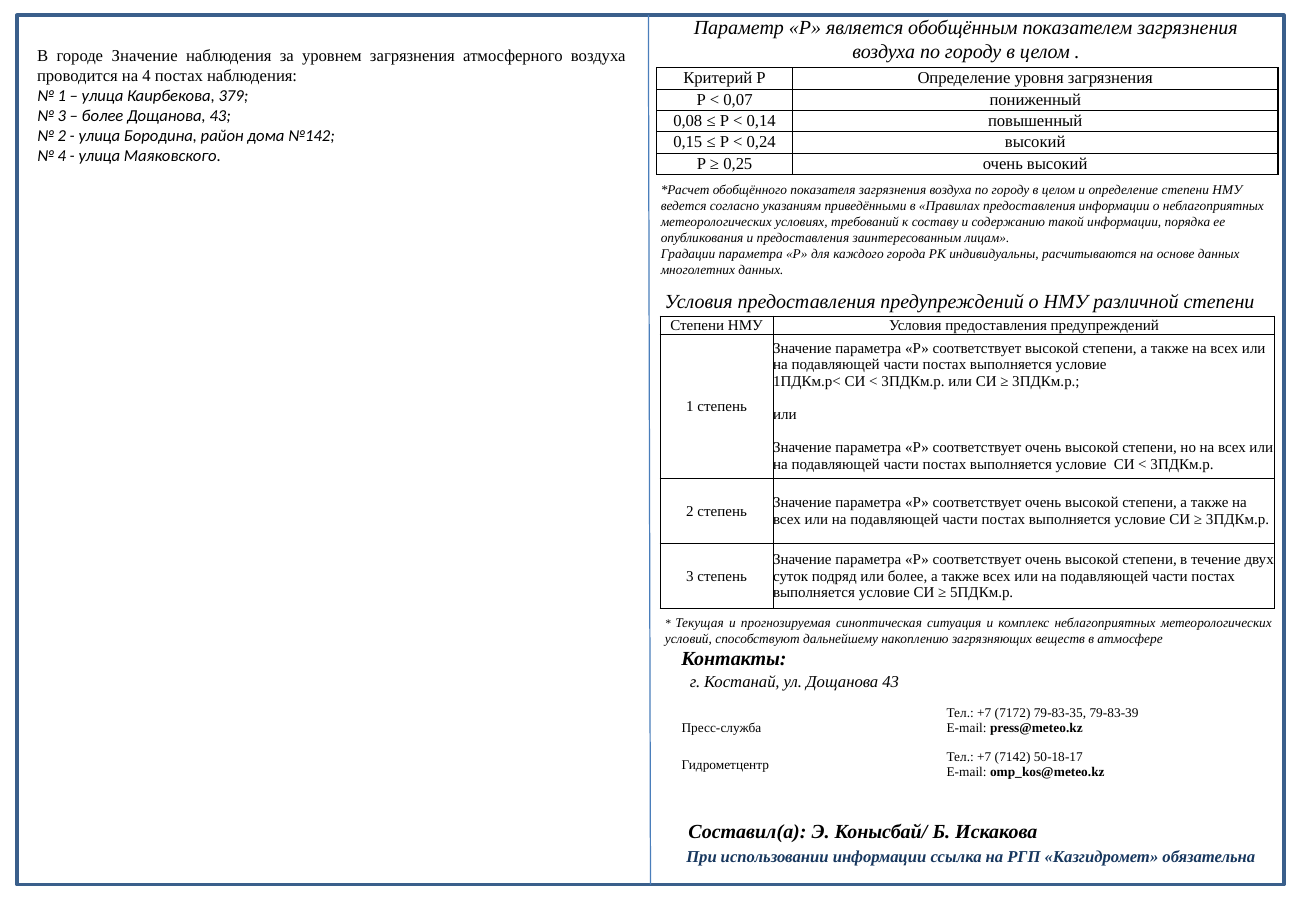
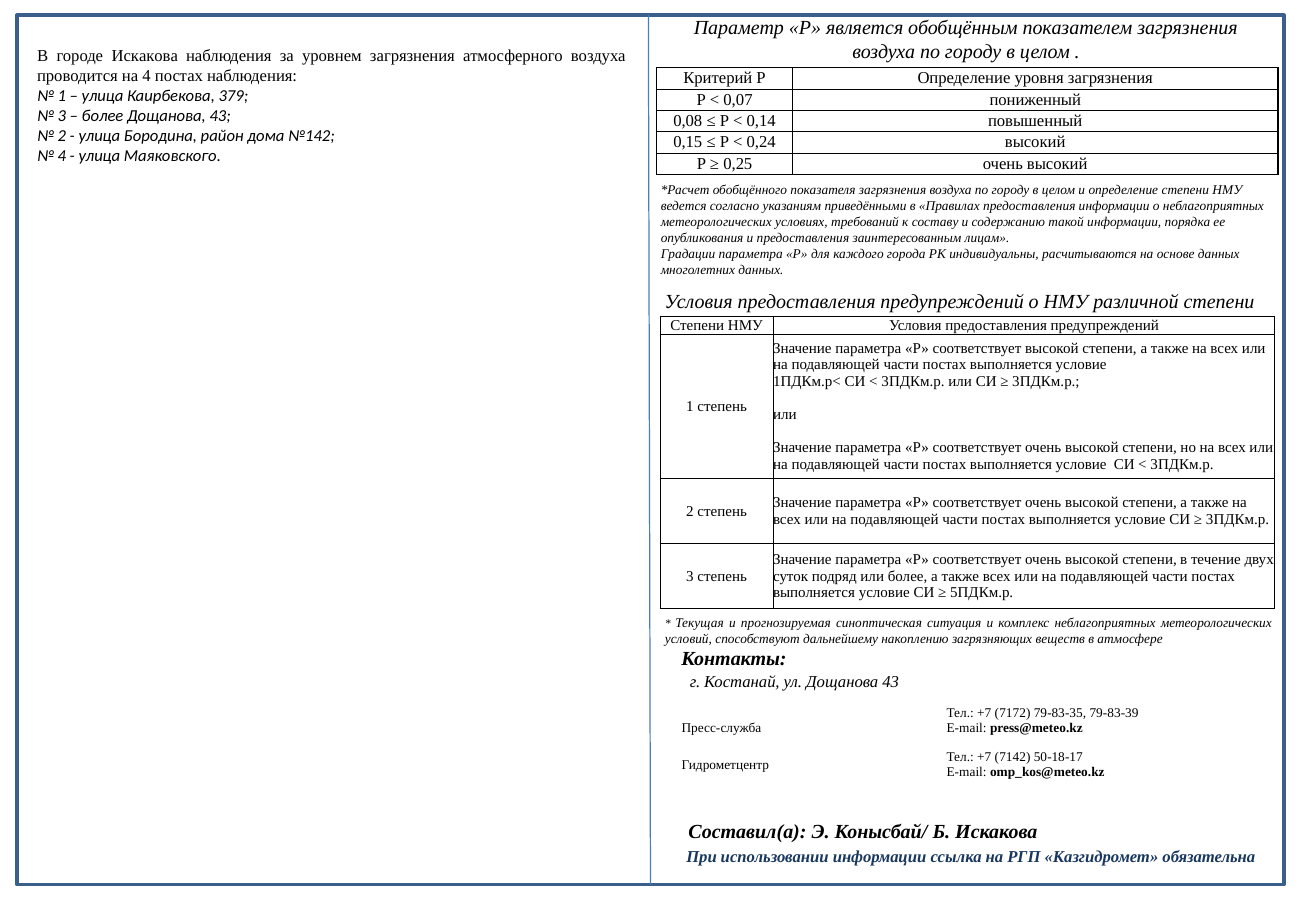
городе Значение: Значение -> Искакова (145, 56)
